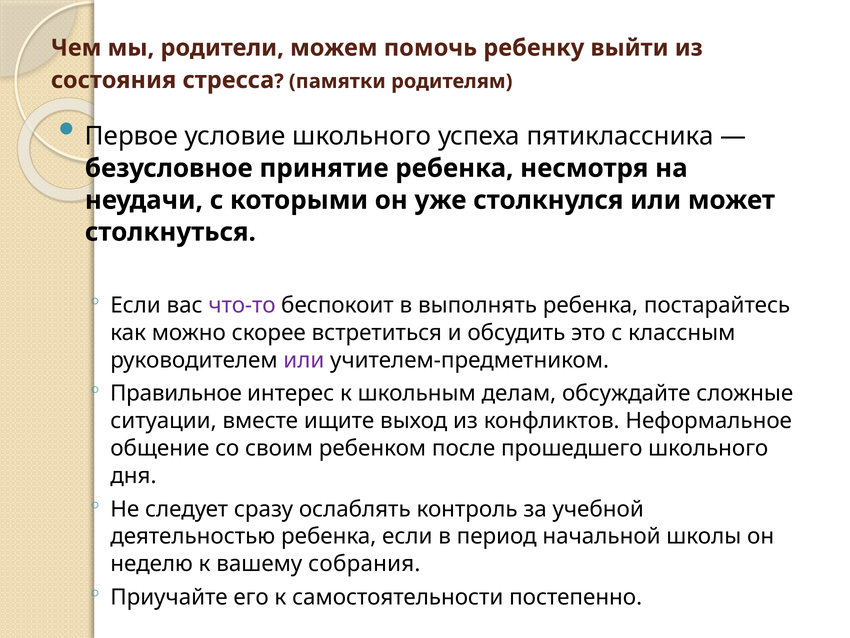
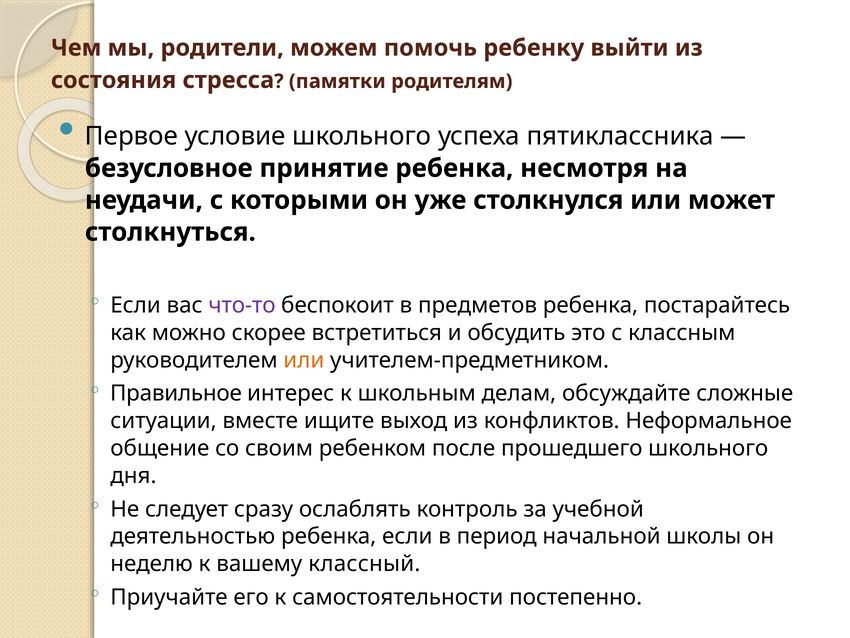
выполнять: выполнять -> предметов (478, 305)
или colour: purple -> orange (304, 360)
собрания: собрания -> классный (364, 564)
